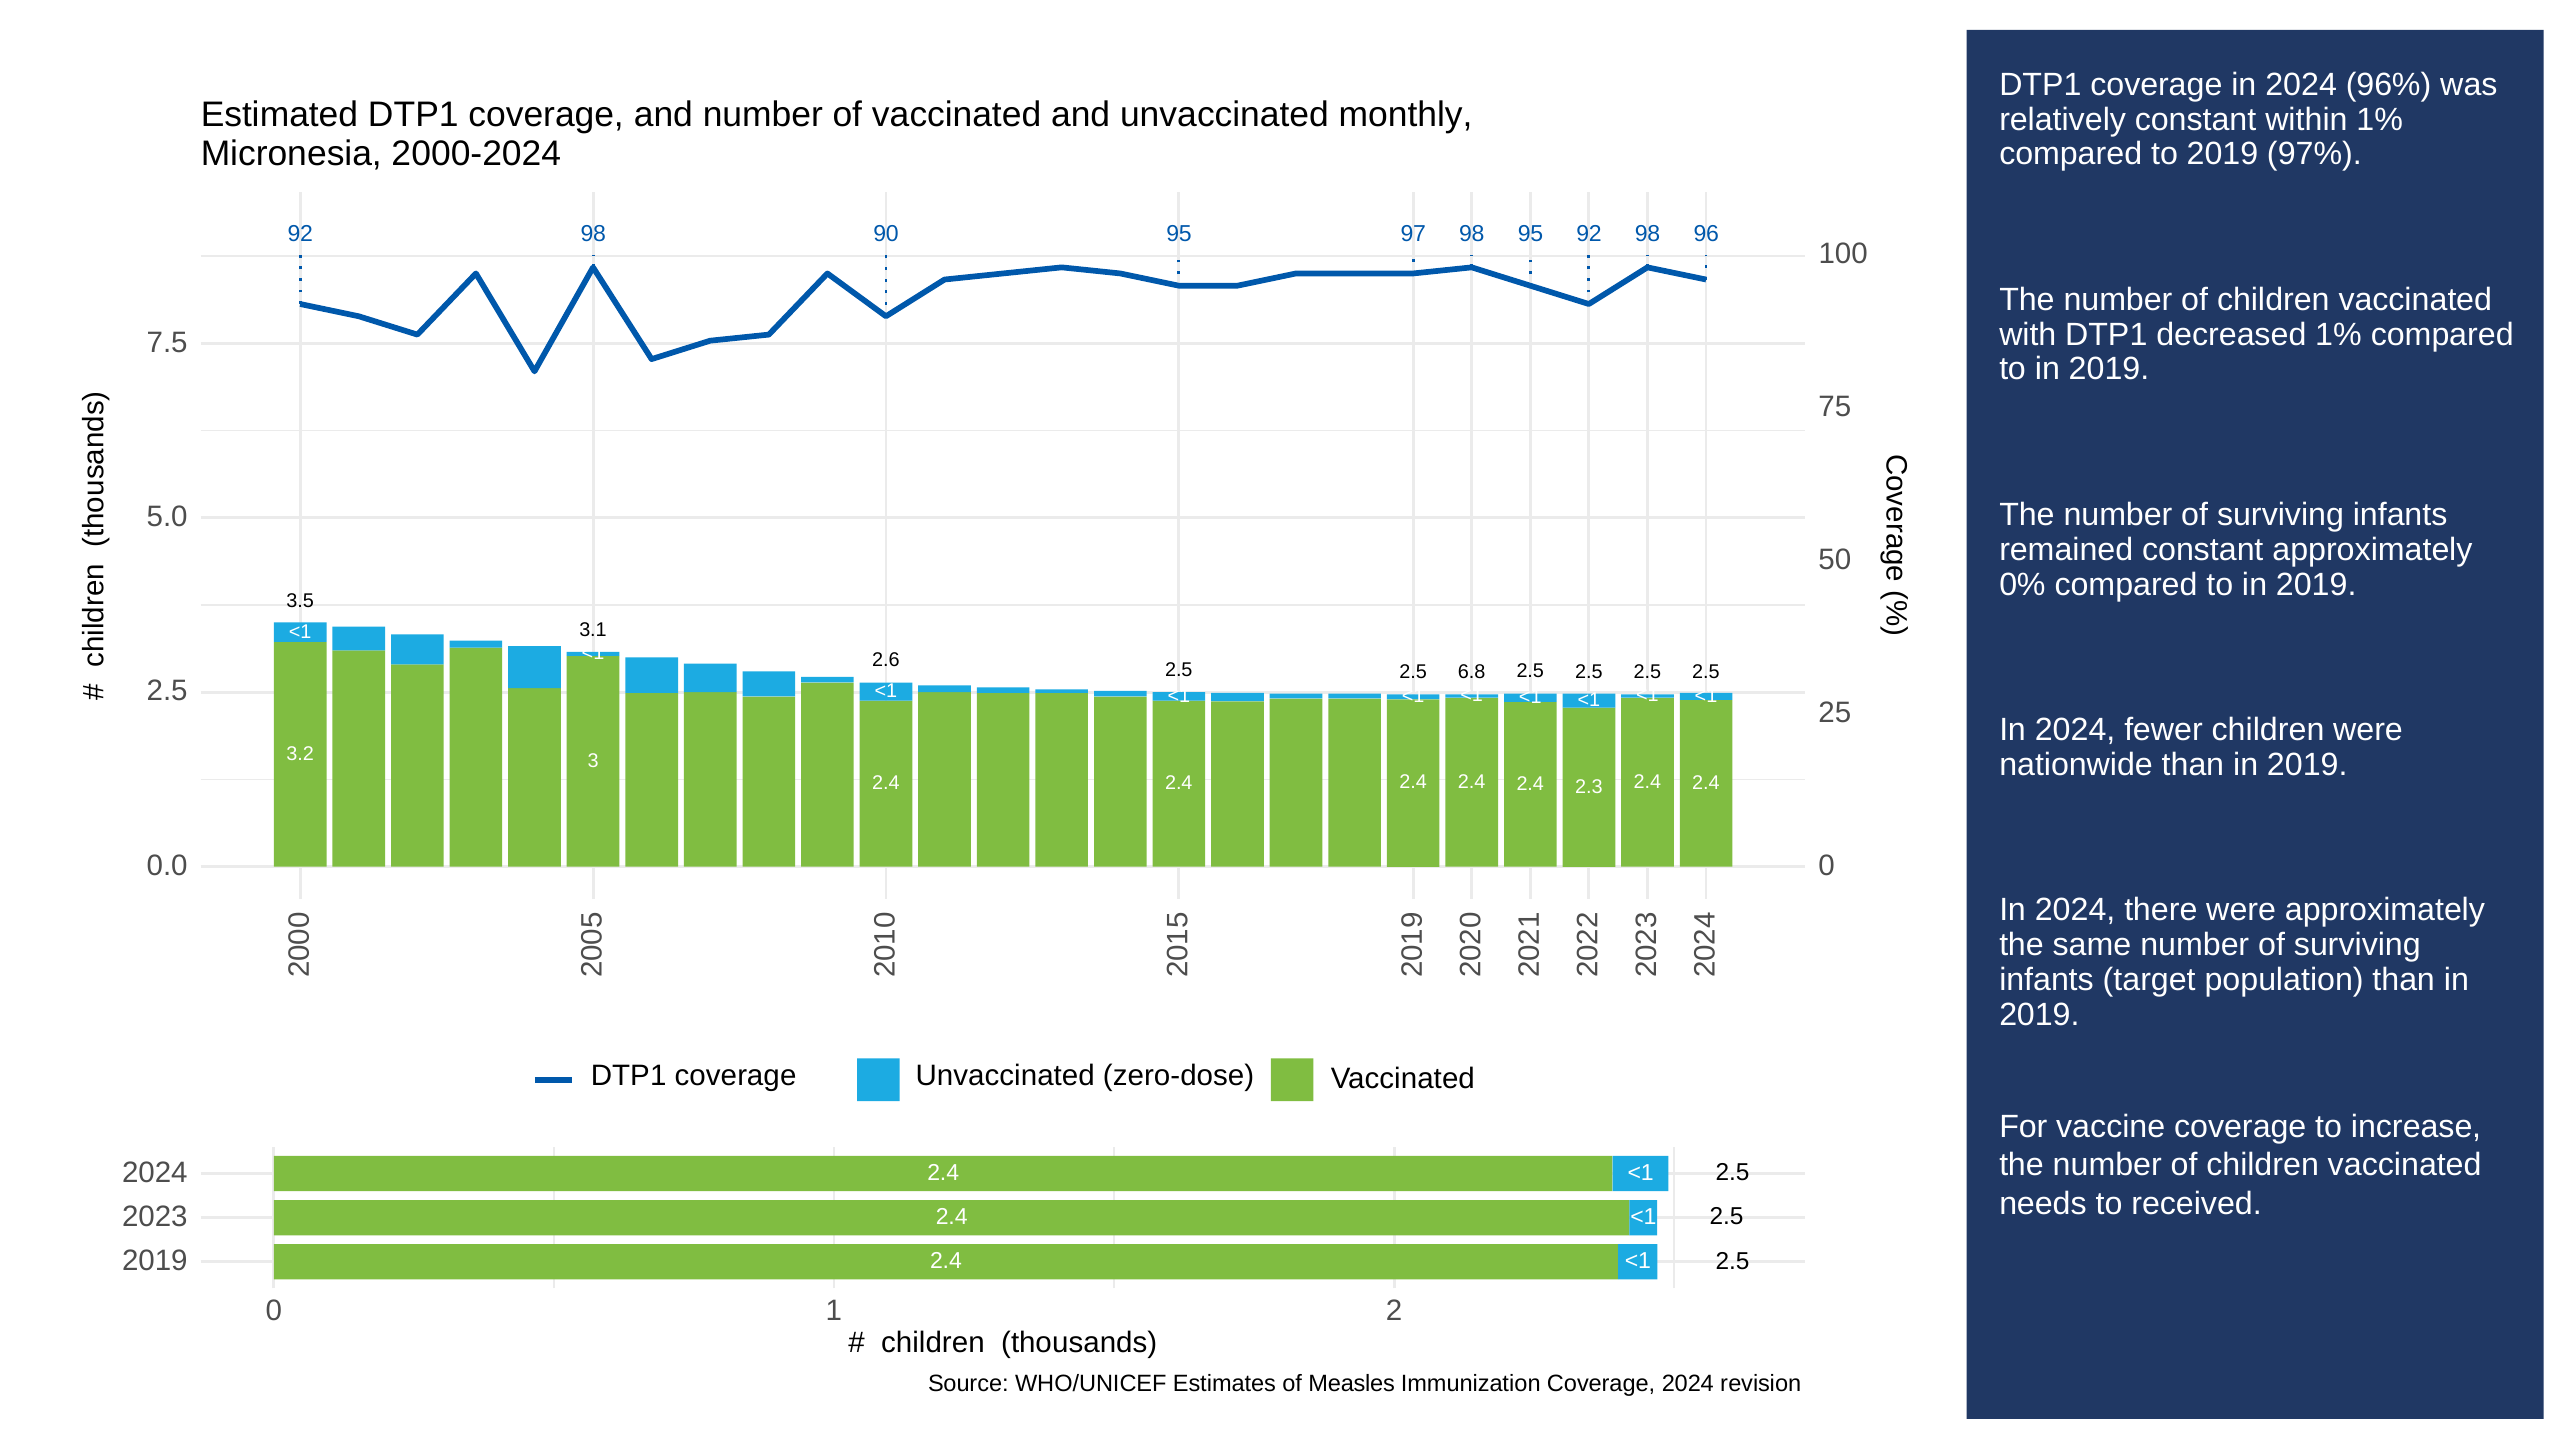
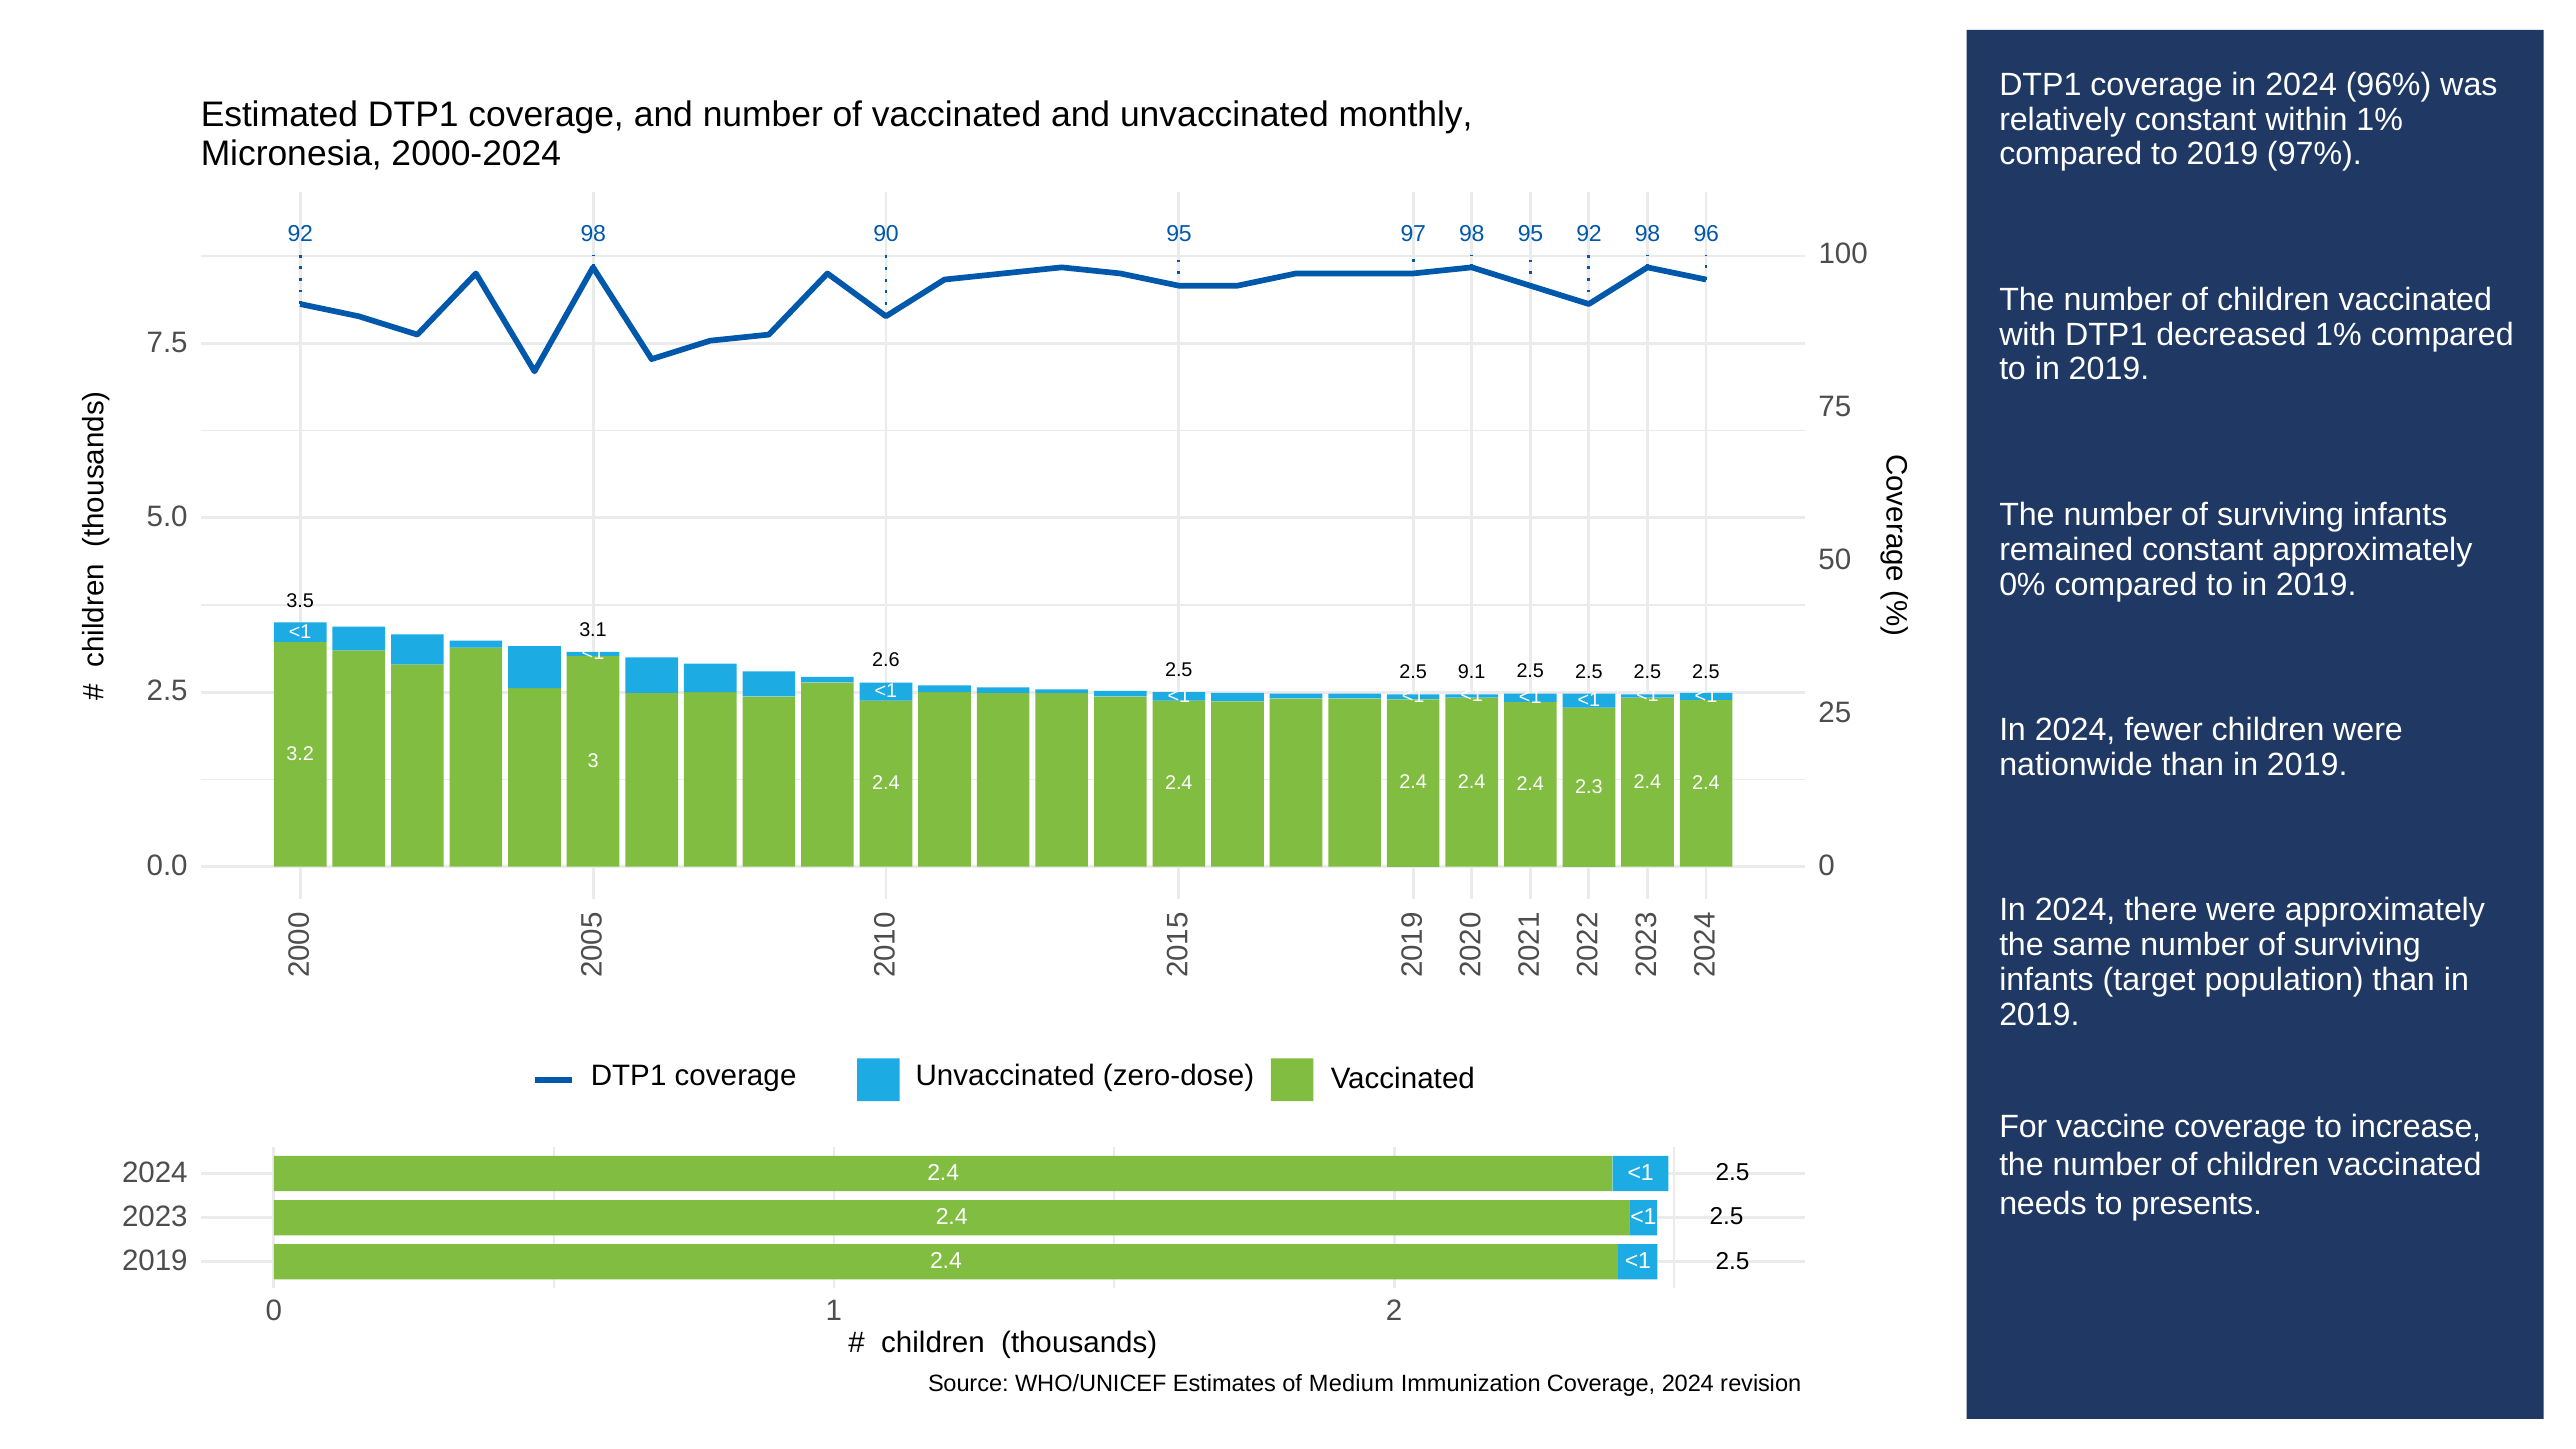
6.8: 6.8 -> 9.1 (1472, 672)
received: received -> presents (2197, 1204)
Measles: Measles -> Medium (1351, 1383)
